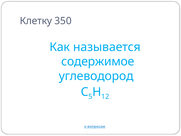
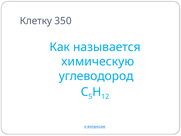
содержимое: содержимое -> химическую (98, 61)
